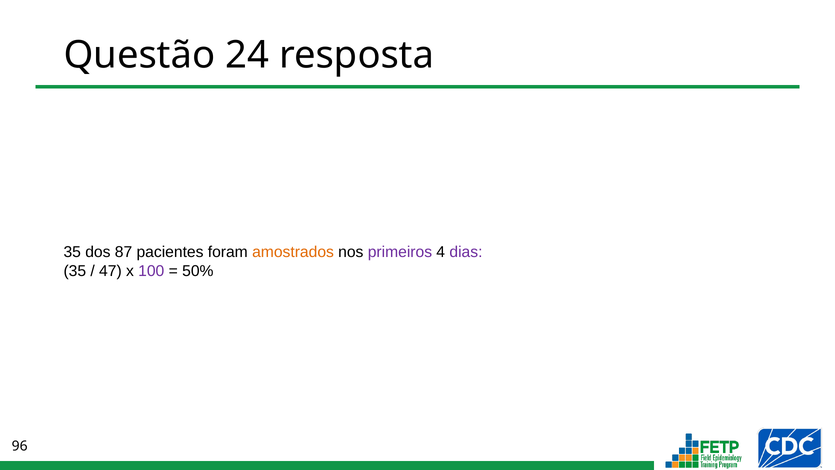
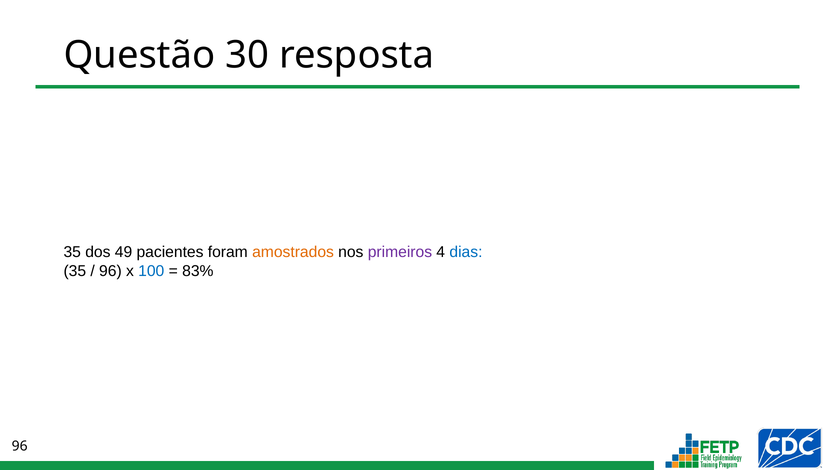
24: 24 -> 30 (247, 55)
87: 87 -> 49 (124, 252)
dias colour: purple -> blue (466, 252)
47: 47 -> 96 (110, 271)
100 colour: purple -> blue (151, 271)
50%: 50% -> 83% (198, 271)
